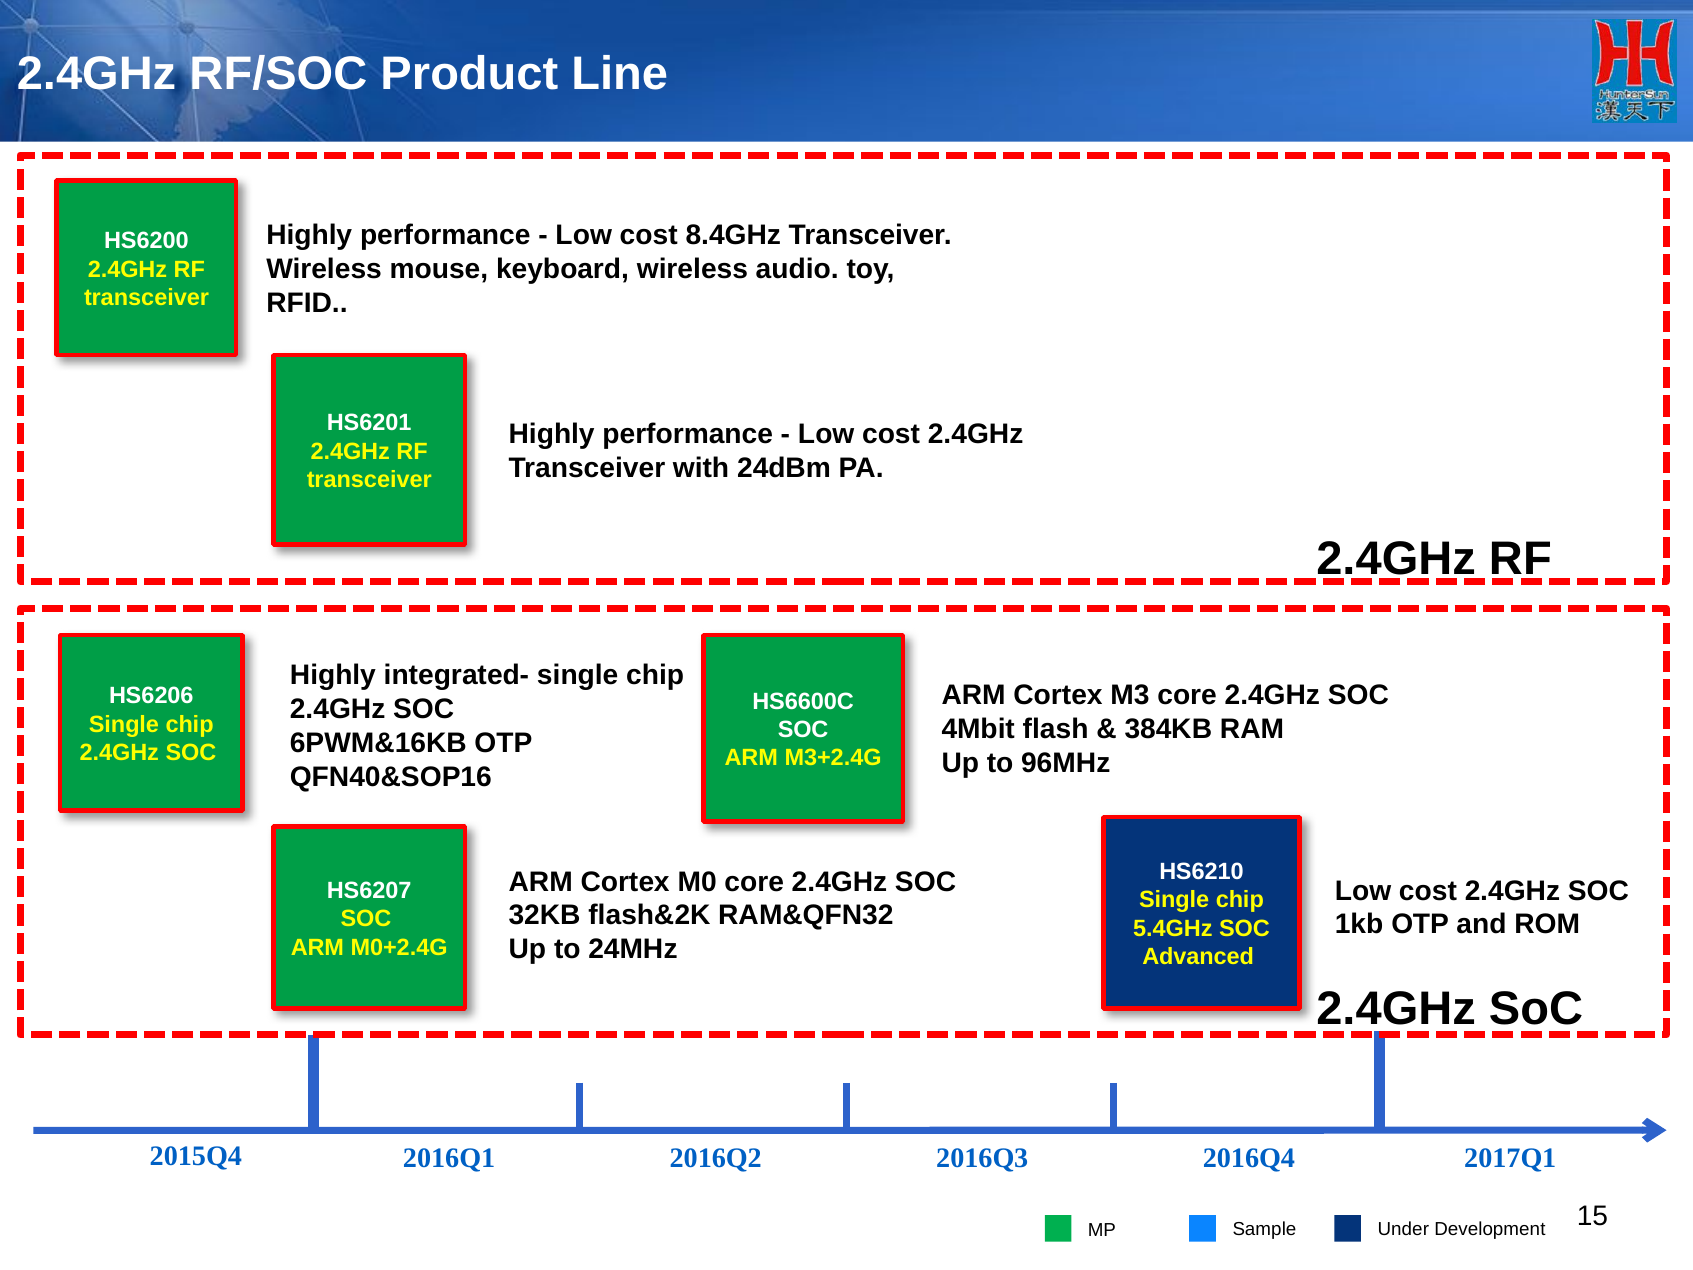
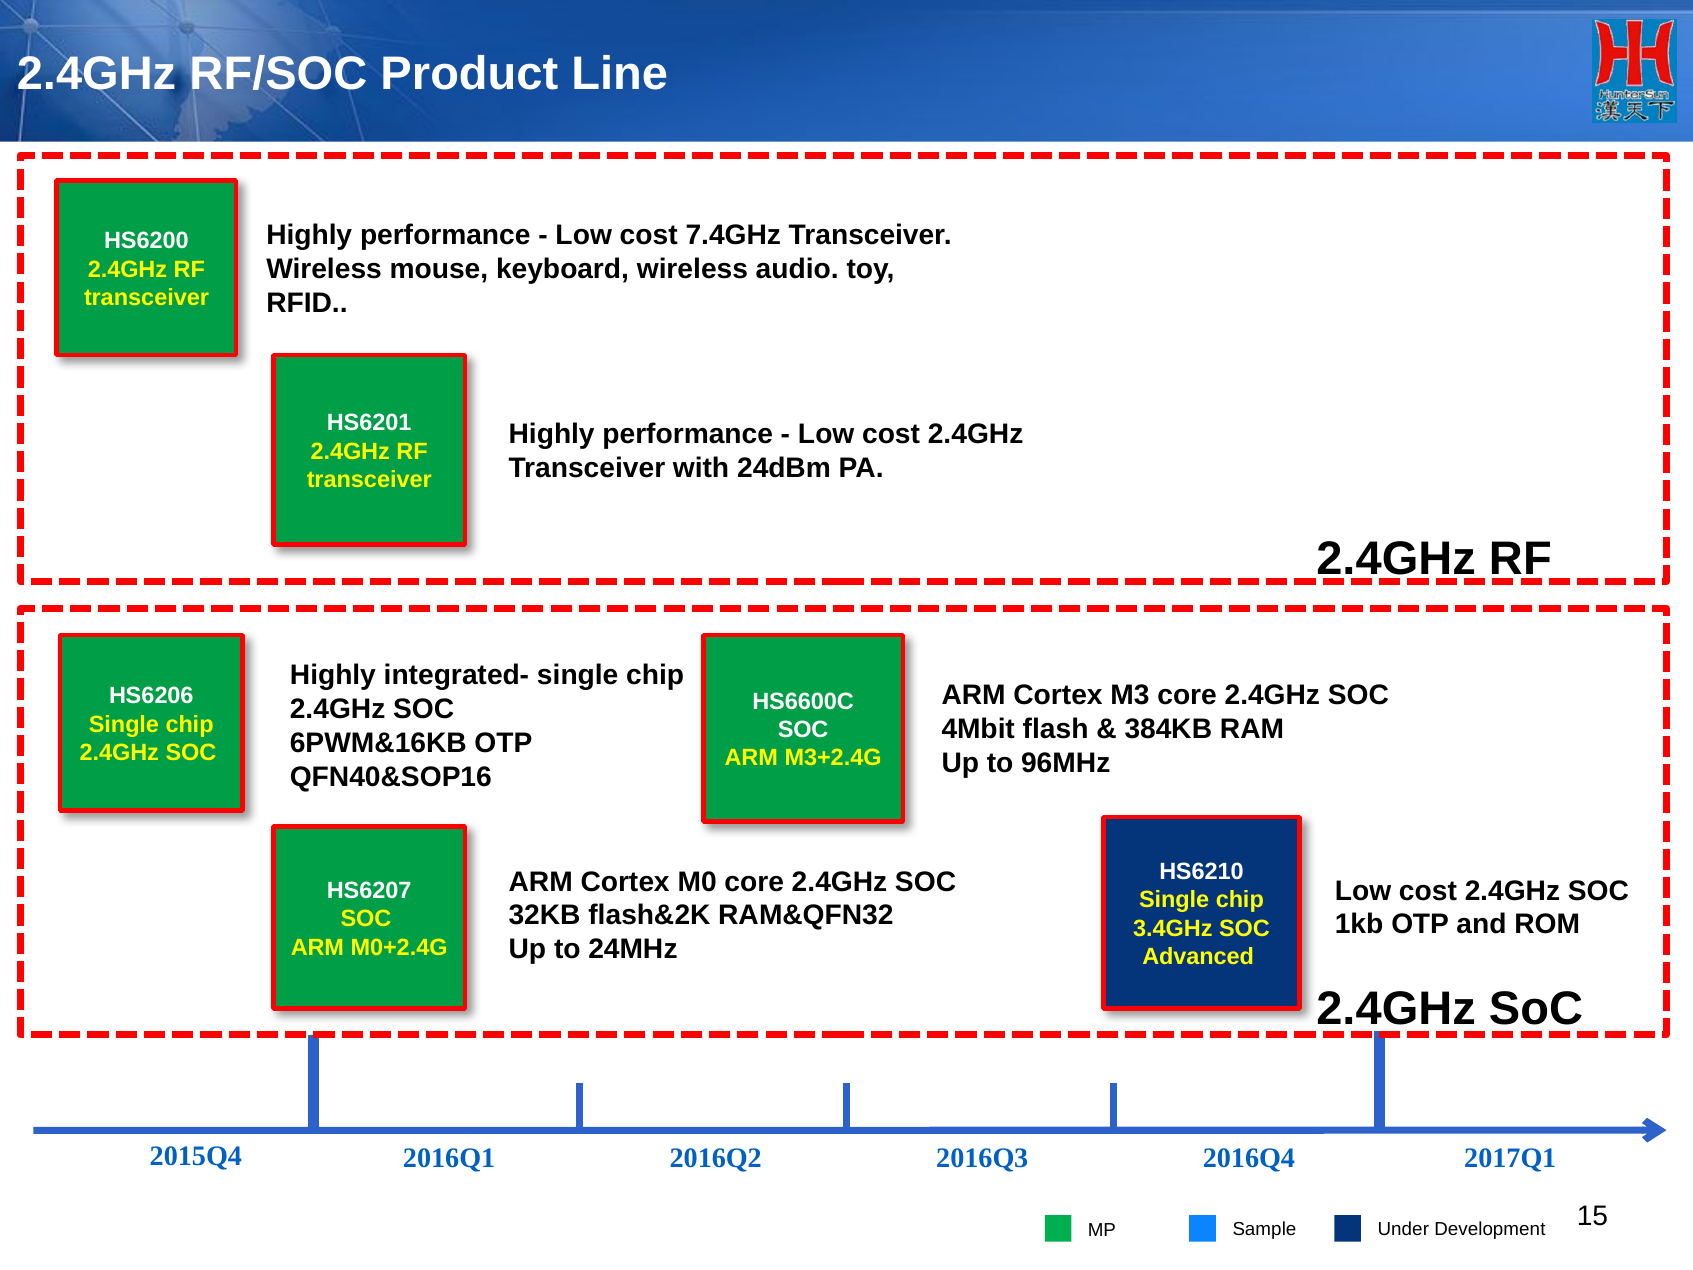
8.4GHz: 8.4GHz -> 7.4GHz (733, 235)
5.4GHz: 5.4GHz -> 3.4GHz (1173, 928)
